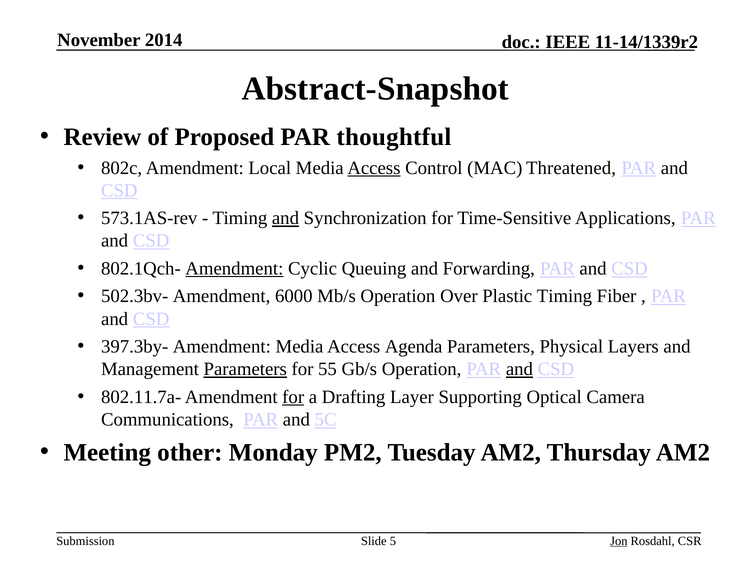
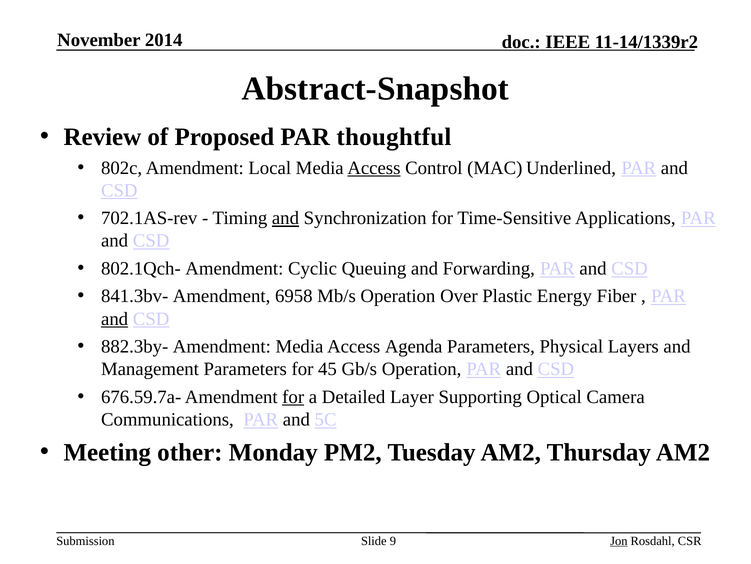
Threatened: Threatened -> Underlined (571, 168)
573.1AS-rev: 573.1AS-rev -> 702.1AS-rev (149, 218)
Amendment underline: present -> none (234, 268)
502.3bv-: 502.3bv- -> 841.3bv- (135, 296)
6000: 6000 -> 6958 (294, 296)
Plastic Timing: Timing -> Energy (564, 296)
and underline: none -> present (115, 318)
397.3by-: 397.3by- -> 882.3by- (135, 346)
Parameters underline: present -> none (245, 369)
55: 55 -> 45 (327, 369)
and underline: present -> none (519, 369)
802.11.7a-: 802.11.7a- -> 676.59.7a- (141, 396)
Drafting: Drafting -> Detailed (354, 396)
5: 5 -> 9 (393, 540)
